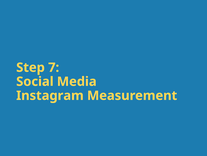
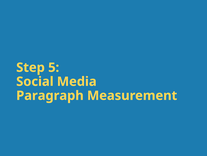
7: 7 -> 5 (54, 67)
Instagram: Instagram -> Paragraph (50, 95)
